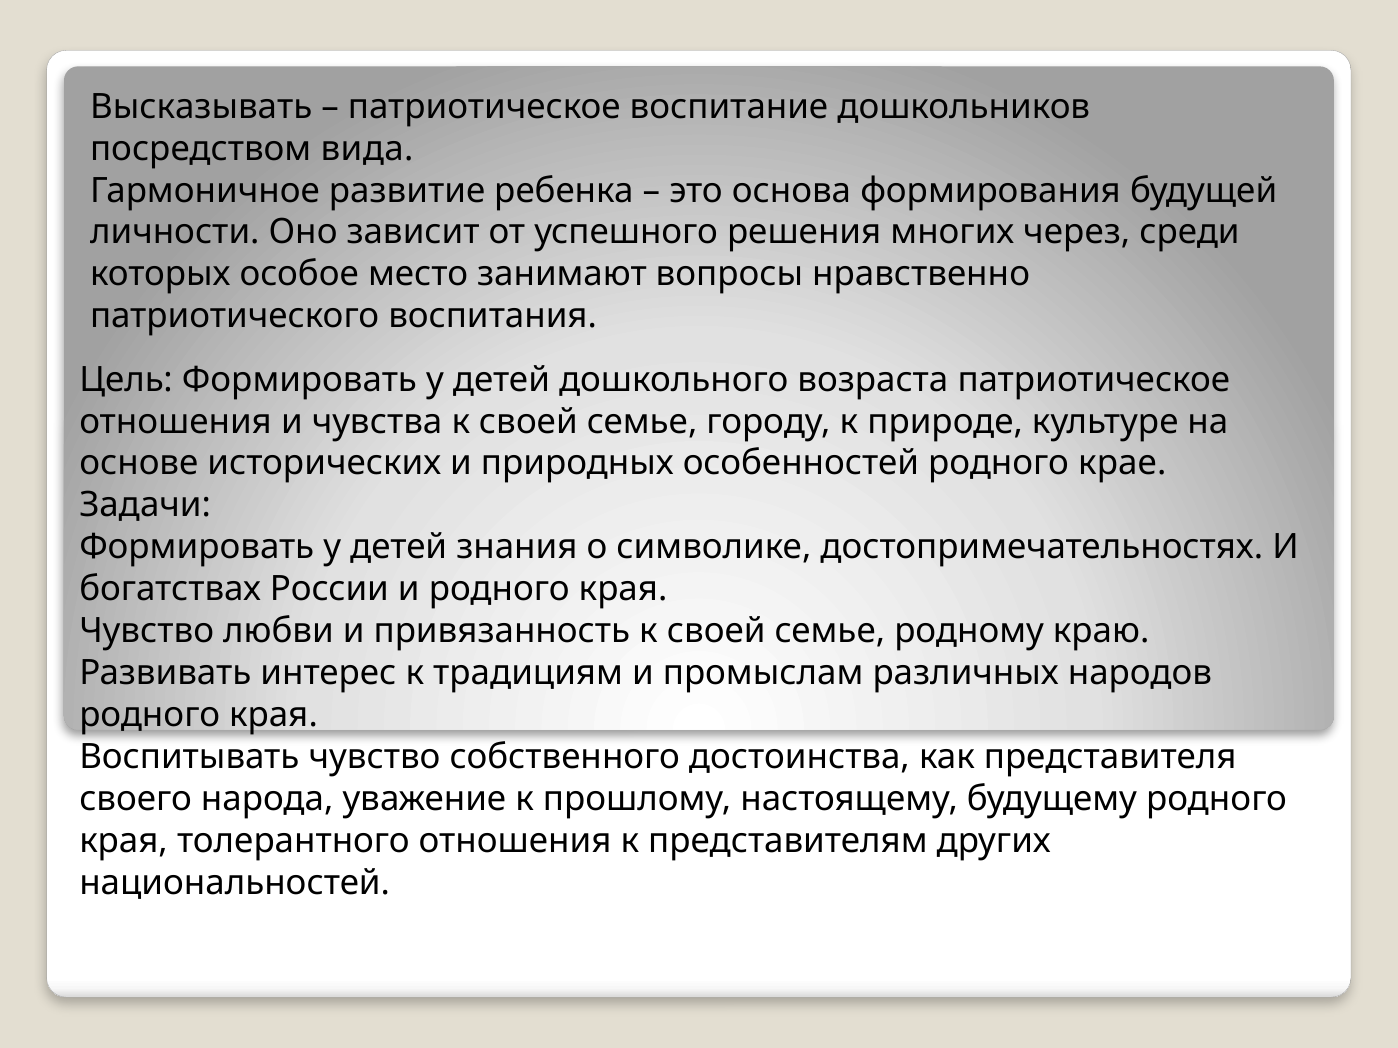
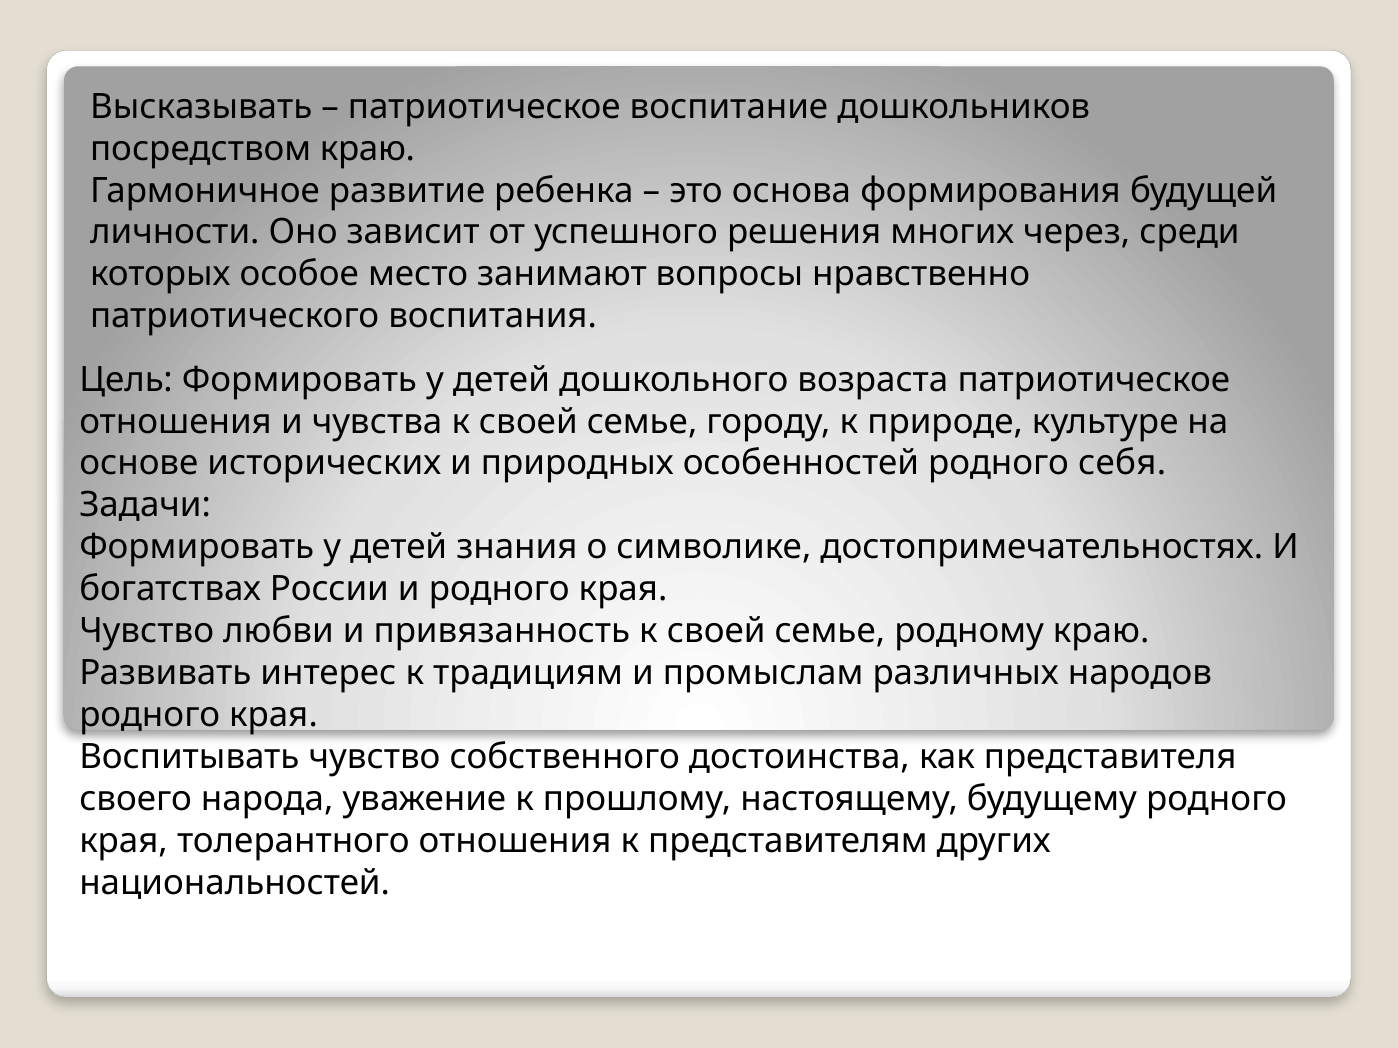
посредством вида: вида -> краю (367, 149)
крае: крае -> себя (1122, 464)
